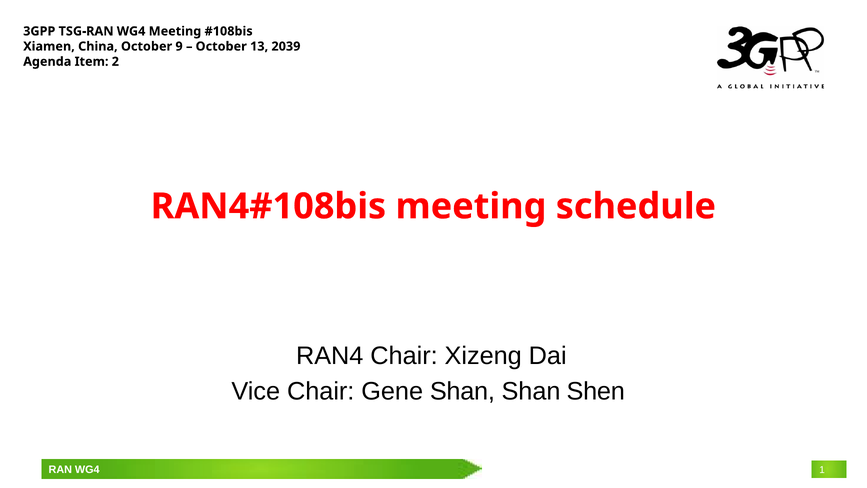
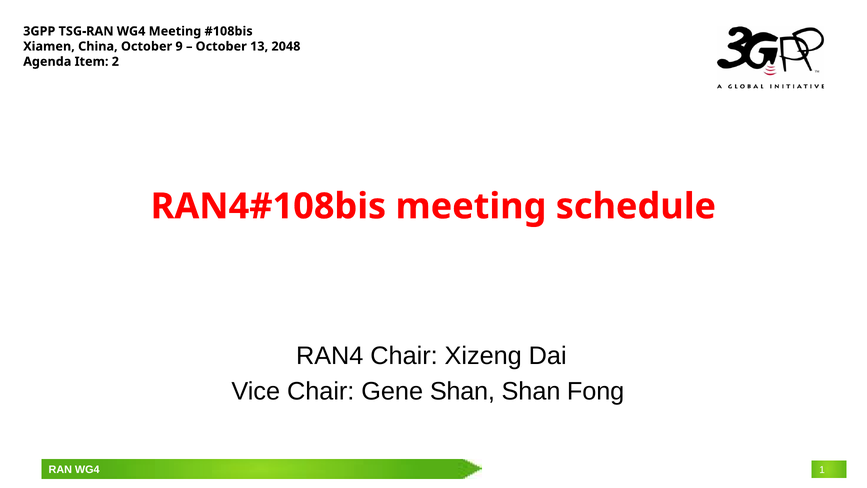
2039: 2039 -> 2048 (286, 46)
Shen: Shen -> Fong (596, 391)
